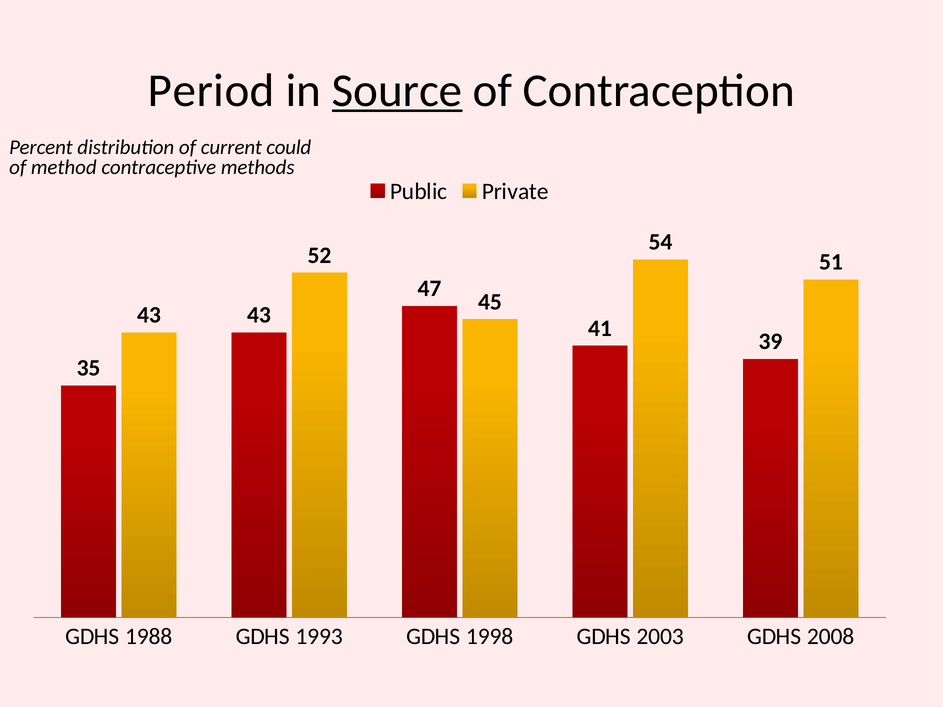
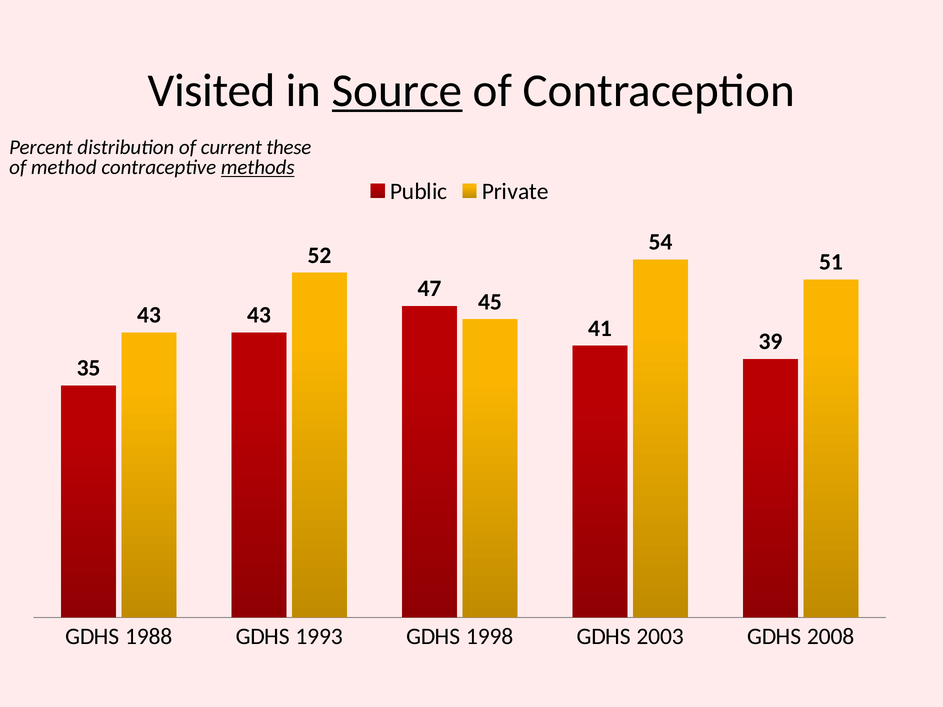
Period: Period -> Visited (212, 91)
could: could -> these (289, 147)
methods underline: none -> present (258, 167)
